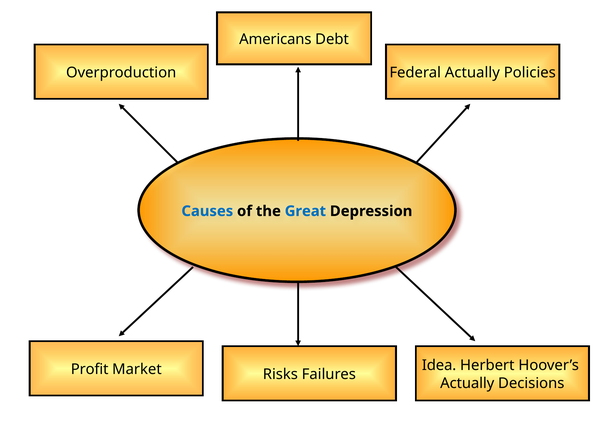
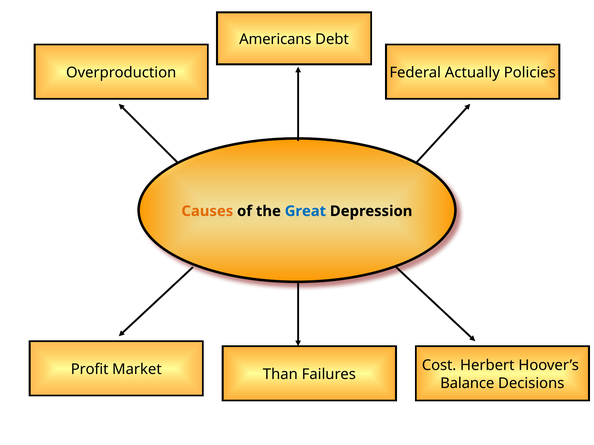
Causes colour: blue -> orange (207, 211)
Idea: Idea -> Cost (439, 366)
Risks: Risks -> Than (280, 375)
Actually: Actually -> Balance (467, 384)
